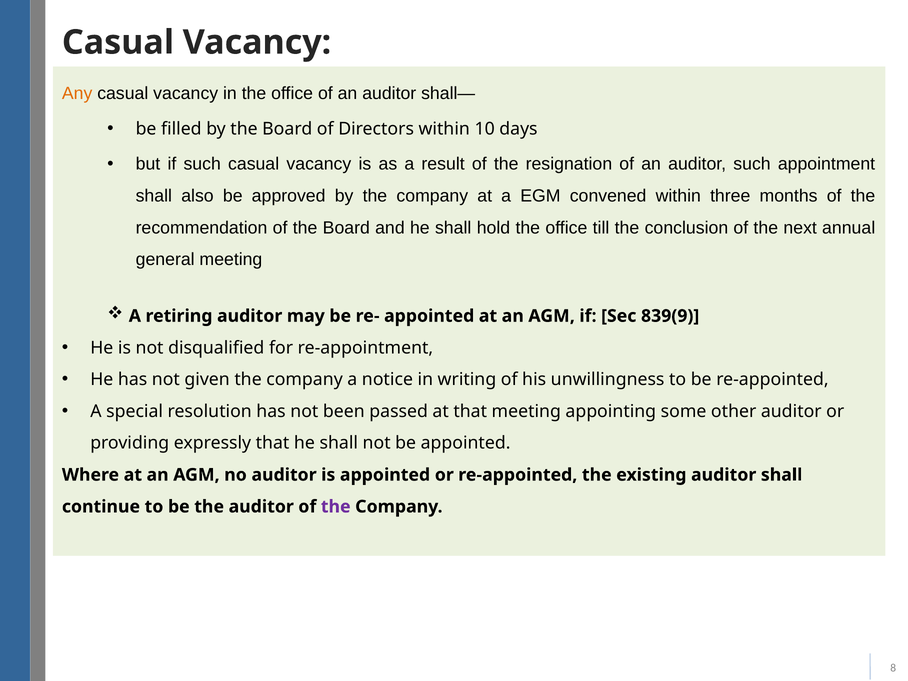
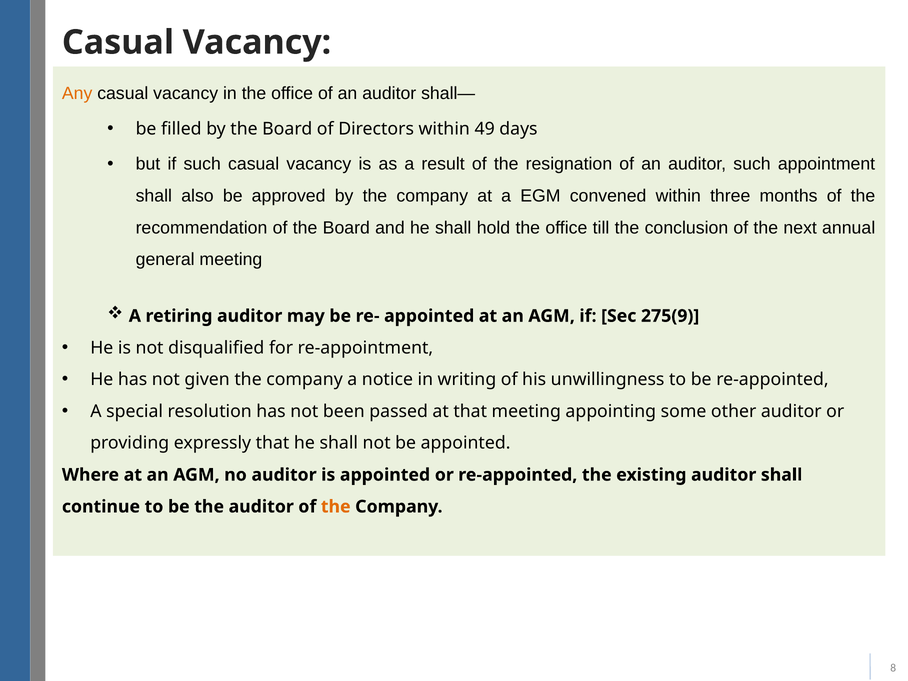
10: 10 -> 49 (485, 129)
839(9: 839(9 -> 275(9 (670, 316)
the colour: purple -> orange (336, 507)
